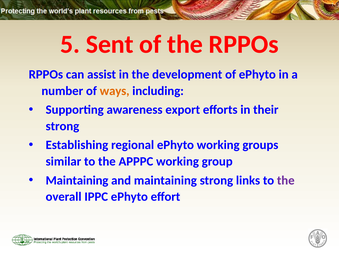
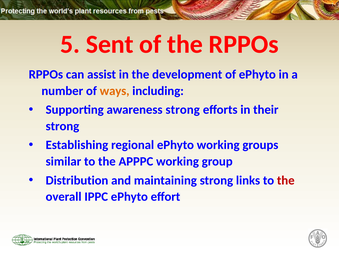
awareness export: export -> strong (183, 110)
Maintaining: Maintaining -> Distribution (77, 181)
the colour: purple -> red (286, 181)
